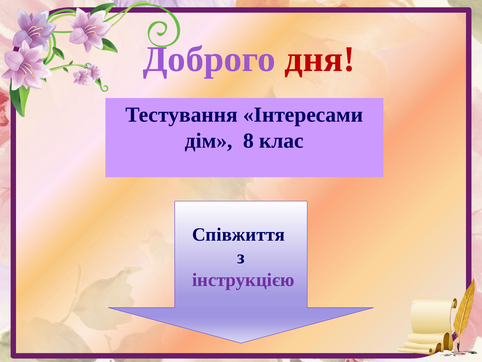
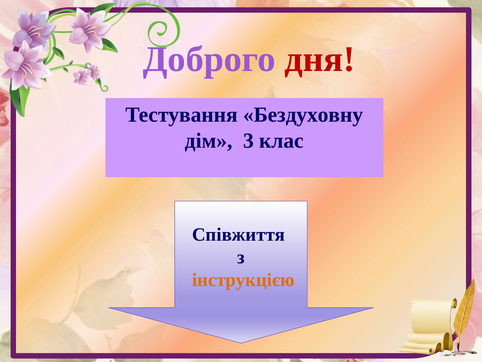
Інтересами: Інтересами -> Бездуховну (303, 115)
8: 8 -> 3 (248, 140)
інструкцією colour: purple -> orange (243, 279)
